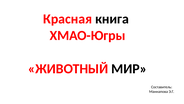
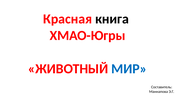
МИР colour: black -> blue (129, 69)
